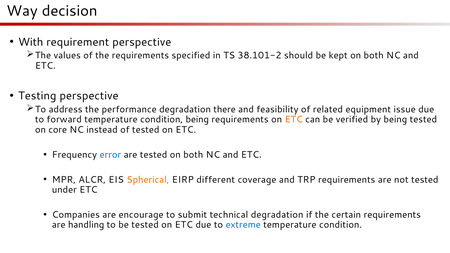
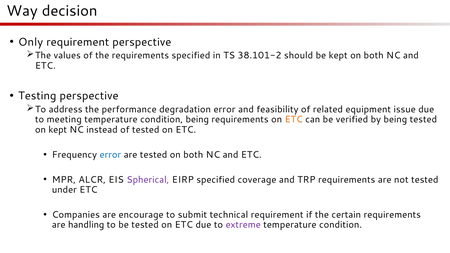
With: With -> Only (31, 42)
degradation there: there -> error (224, 109)
forward: forward -> meeting (64, 120)
on core: core -> kept (58, 130)
Spherical colour: orange -> purple (148, 180)
EIRP different: different -> specified (216, 180)
technical degradation: degradation -> requirement (277, 215)
extreme colour: blue -> purple (243, 225)
